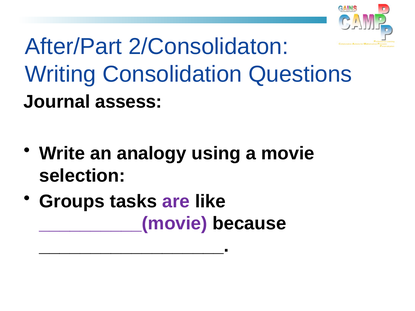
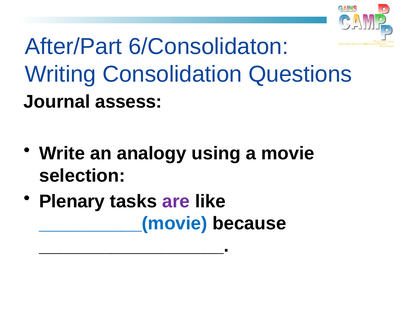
2/Consolidaton: 2/Consolidaton -> 6/Consolidaton (208, 47)
Groups: Groups -> Plenary (72, 202)
__________(movie colour: purple -> blue (123, 224)
